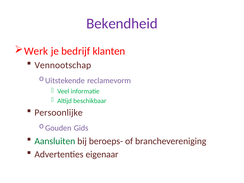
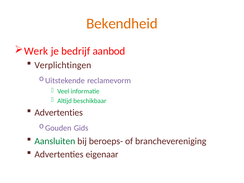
Bekendheid colour: purple -> orange (122, 24)
klanten: klanten -> aanbod (109, 51)
Vennootschap: Vennootschap -> Verplichtingen (63, 65)
Persoonlijke: Persoonlijke -> Advertenties (59, 113)
